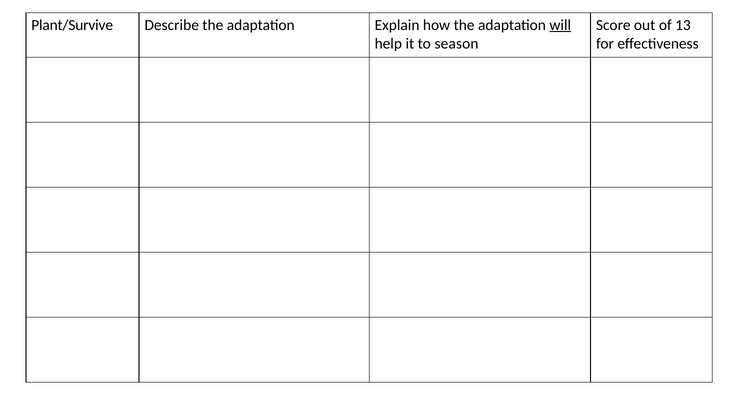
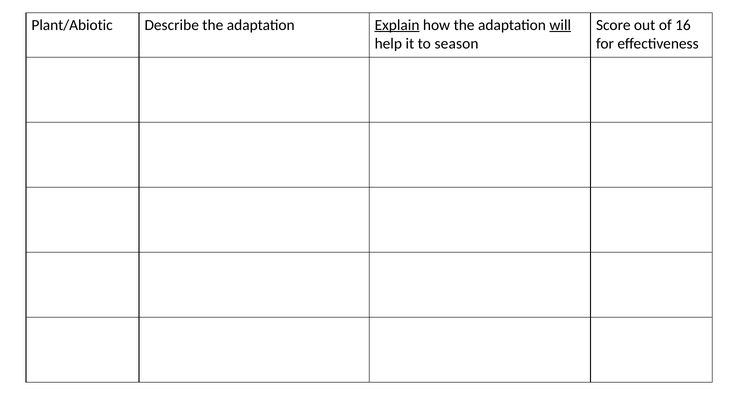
Plant/Survive: Plant/Survive -> Plant/Abiotic (72, 25)
Explain underline: none -> present (397, 25)
13: 13 -> 16 (683, 25)
